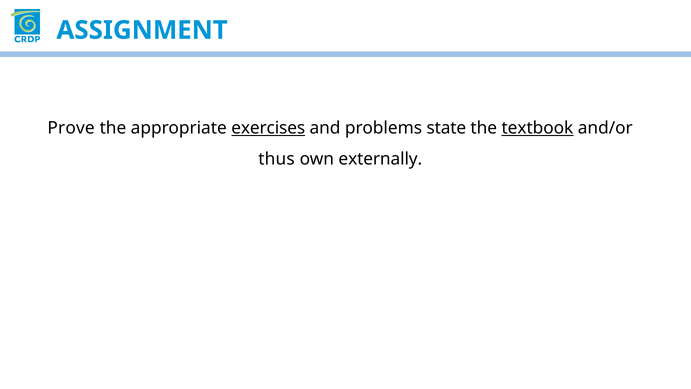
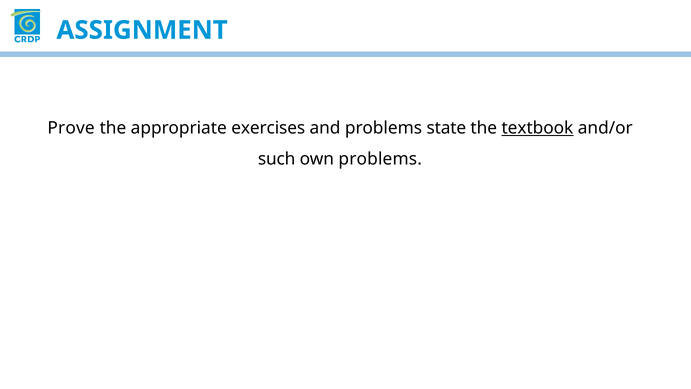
exercises underline: present -> none (268, 128)
thus: thus -> such (277, 159)
own externally: externally -> problems (380, 159)
